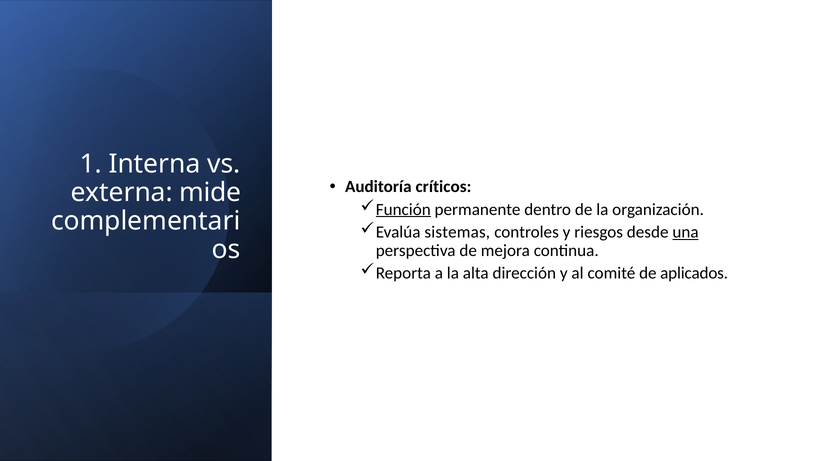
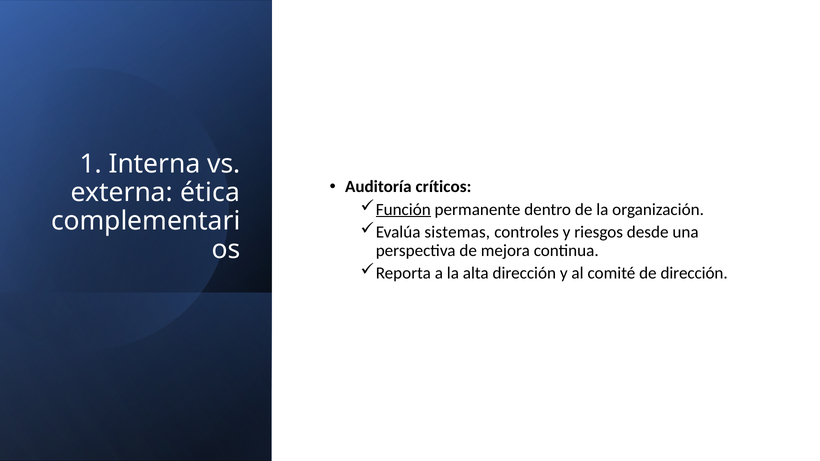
mide: mide -> ética (210, 193)
una underline: present -> none (685, 232)
de aplicados: aplicados -> dirección (694, 273)
